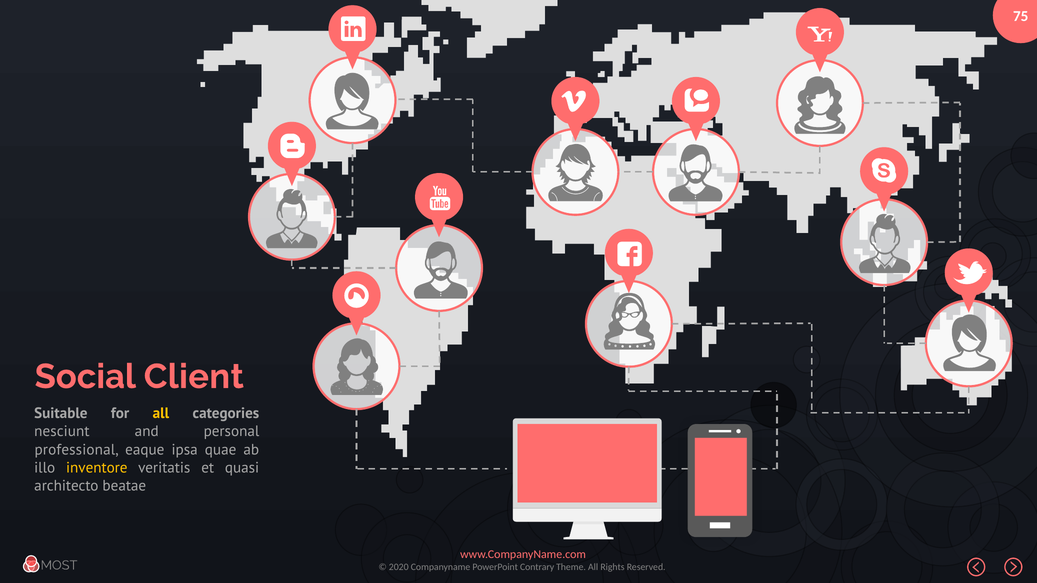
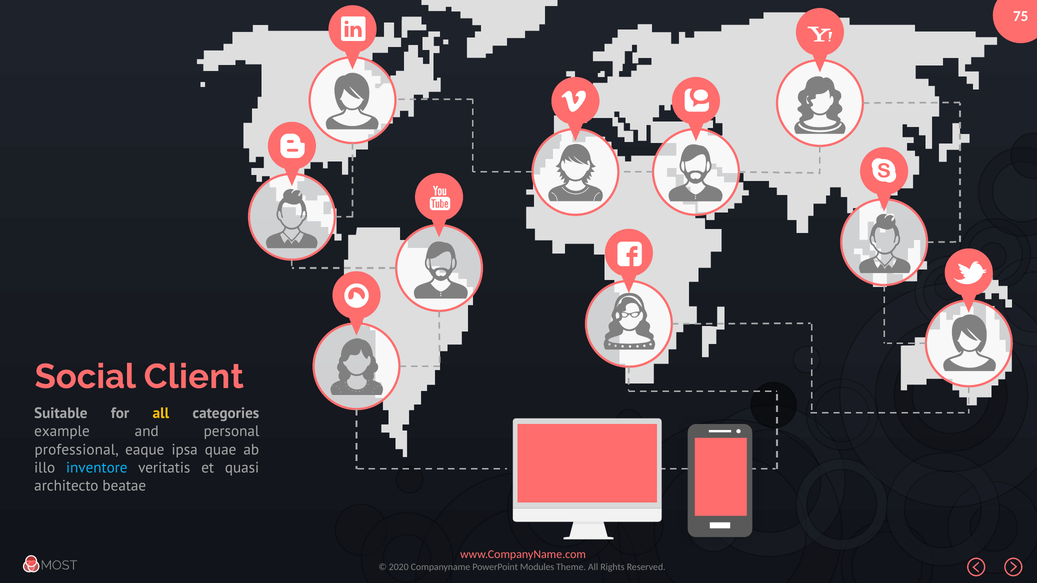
nesciunt: nesciunt -> example (62, 432)
inventore colour: yellow -> light blue (97, 468)
Contrary: Contrary -> Modules (537, 568)
